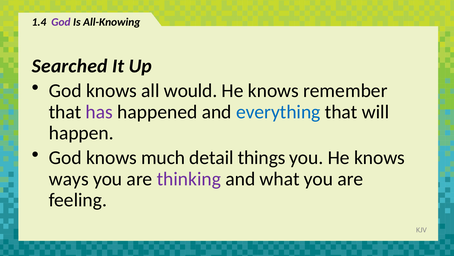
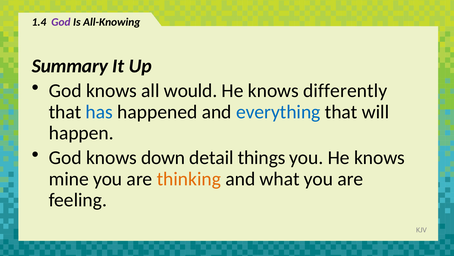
Searched: Searched -> Summary (70, 66)
remember: remember -> differently (345, 91)
has colour: purple -> blue (99, 112)
much: much -> down (163, 158)
ways: ways -> mine (69, 179)
thinking colour: purple -> orange (189, 179)
